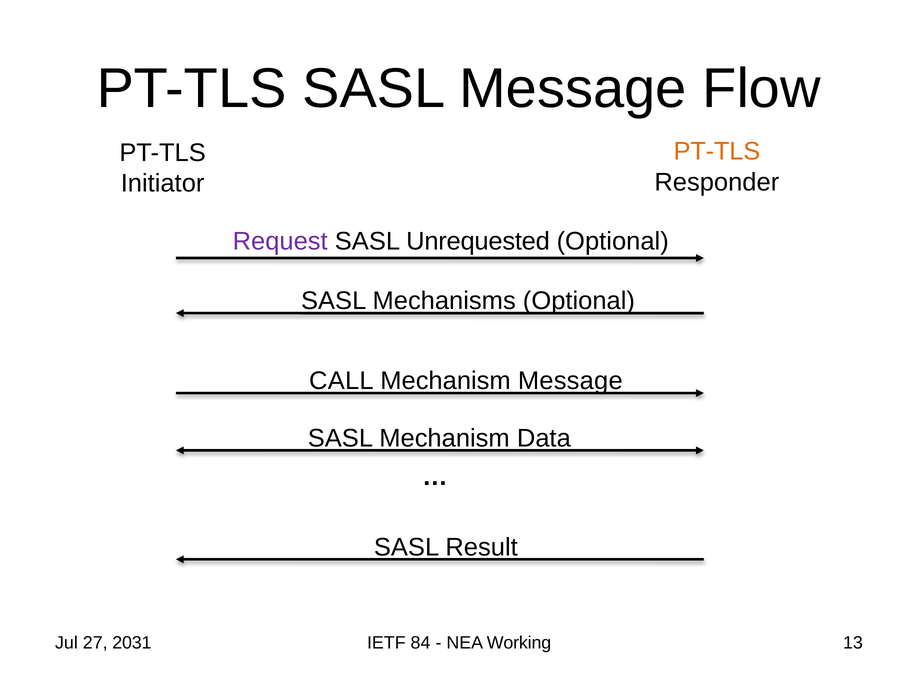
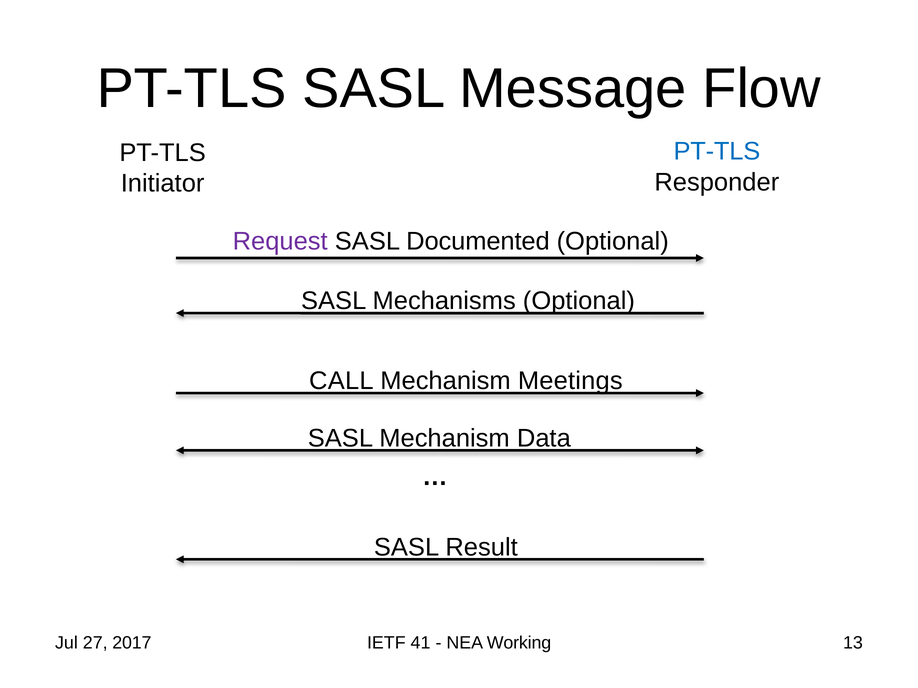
PT-TLS colour: orange -> blue (717, 152)
Unrequested: Unrequested -> Documented (478, 242)
Mechanism Message: Message -> Meetings (570, 381)
2031: 2031 -> 2017 (132, 644)
84: 84 -> 41 (421, 644)
